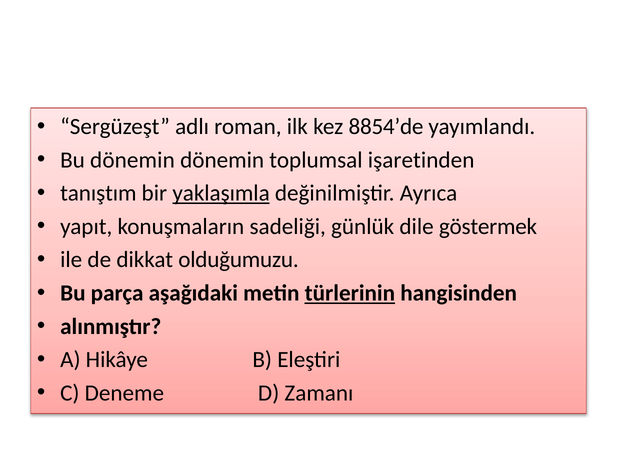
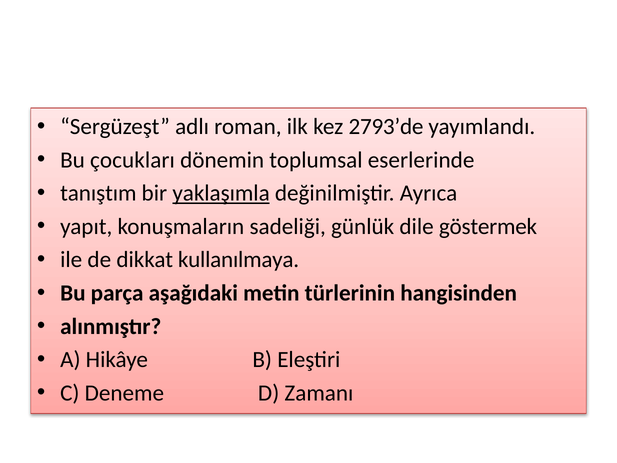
8854’de: 8854’de -> 2793’de (386, 127)
Bu dönemin: dönemin -> çocukları (132, 160)
işaretinden: işaretinden -> eserlerinde (421, 160)
olduğumuzu: olduğumuzu -> kullanılmaya (239, 260)
türlerinin underline: present -> none (350, 293)
